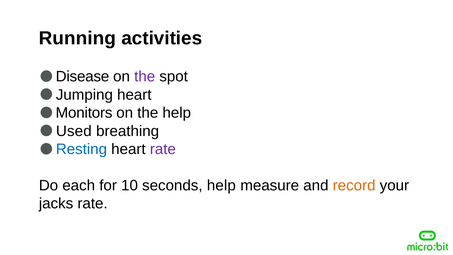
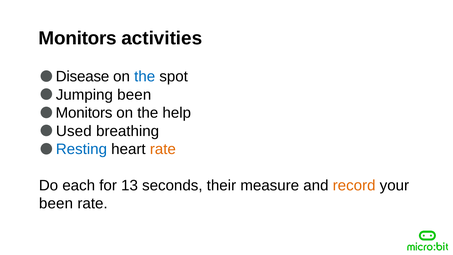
Running: Running -> Monitors (78, 38)
the colour: purple -> blue (145, 77)
Jumping heart: heart -> been (134, 95)
rate colour: purple -> orange (163, 149)
10: 10 -> 13 (130, 185)
seconds help: help -> their (221, 185)
jacks: jacks -> been (56, 203)
